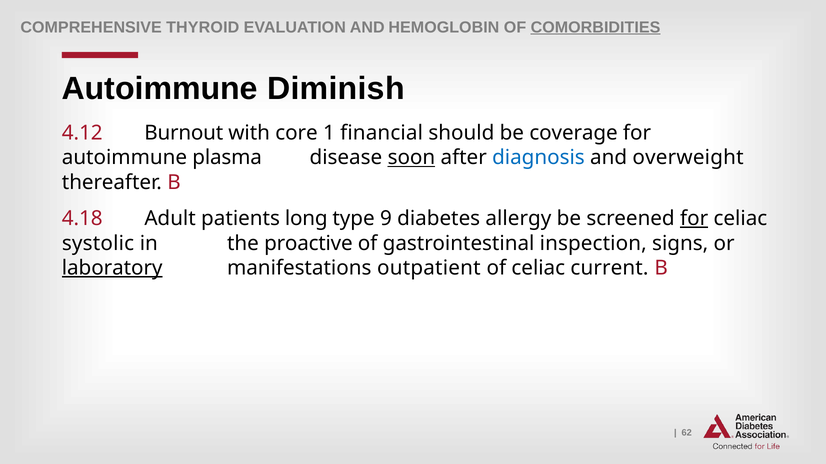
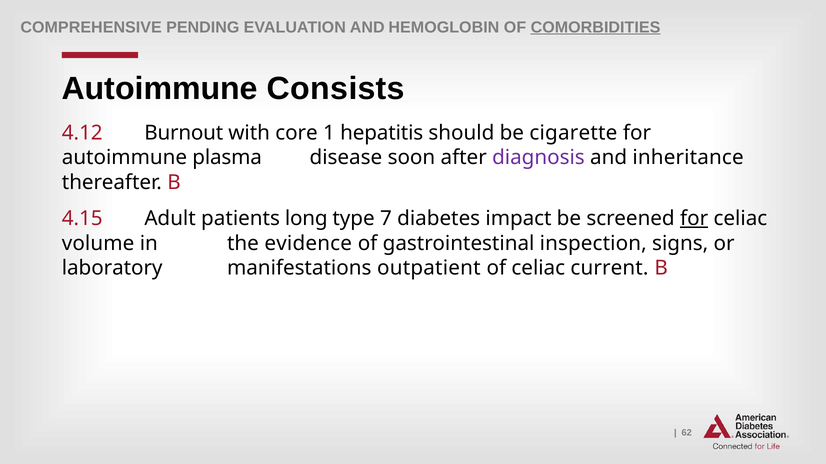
THYROID: THYROID -> PENDING (203, 27)
Diminish: Diminish -> Consists (336, 89)
financial: financial -> hepatitis (382, 133)
coverage: coverage -> cigarette (573, 133)
soon underline: present -> none (411, 158)
diagnosis colour: blue -> purple (538, 158)
overweight: overweight -> inheritance (688, 158)
4.18: 4.18 -> 4.15 (82, 219)
9: 9 -> 7 (386, 219)
allergy: allergy -> impact (518, 219)
systolic: systolic -> volume (98, 244)
proactive: proactive -> evidence (308, 244)
laboratory underline: present -> none (112, 268)
